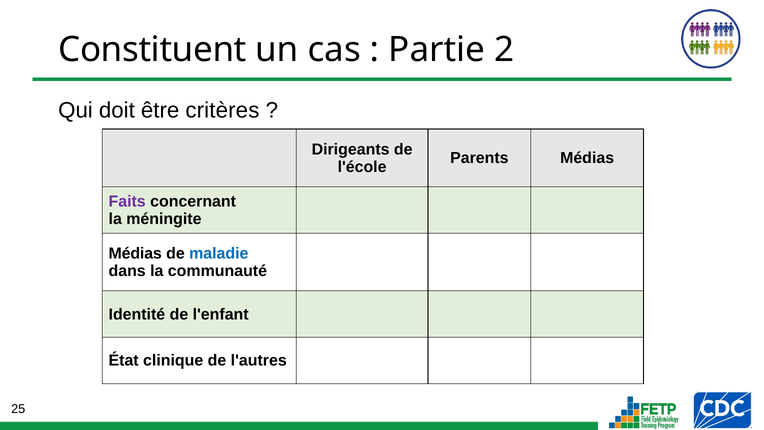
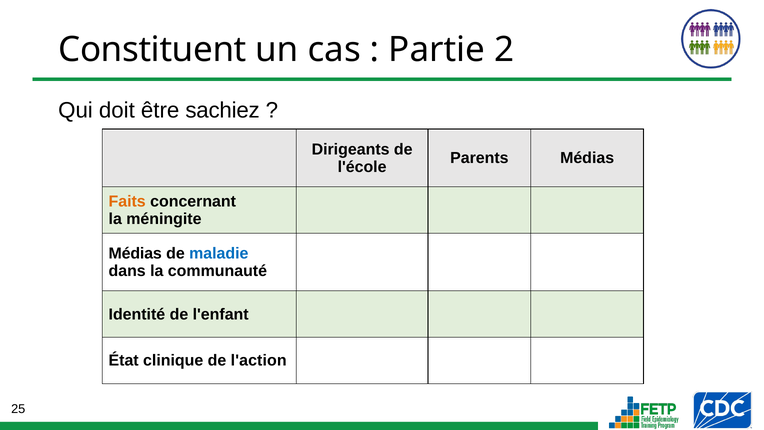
critères: critères -> sachiez (223, 110)
Faits colour: purple -> orange (127, 201)
l'autres: l'autres -> l'action (259, 360)
